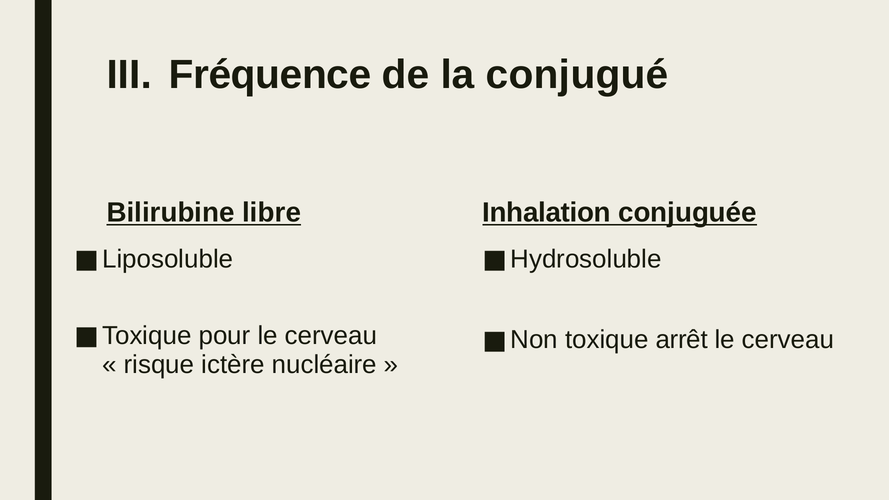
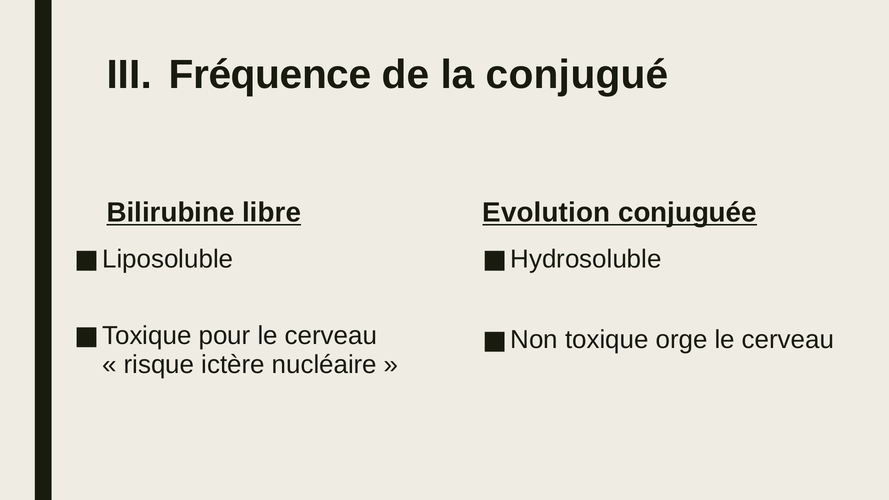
Inhalation: Inhalation -> Evolution (546, 213)
arrêt: arrêt -> orge (682, 340)
